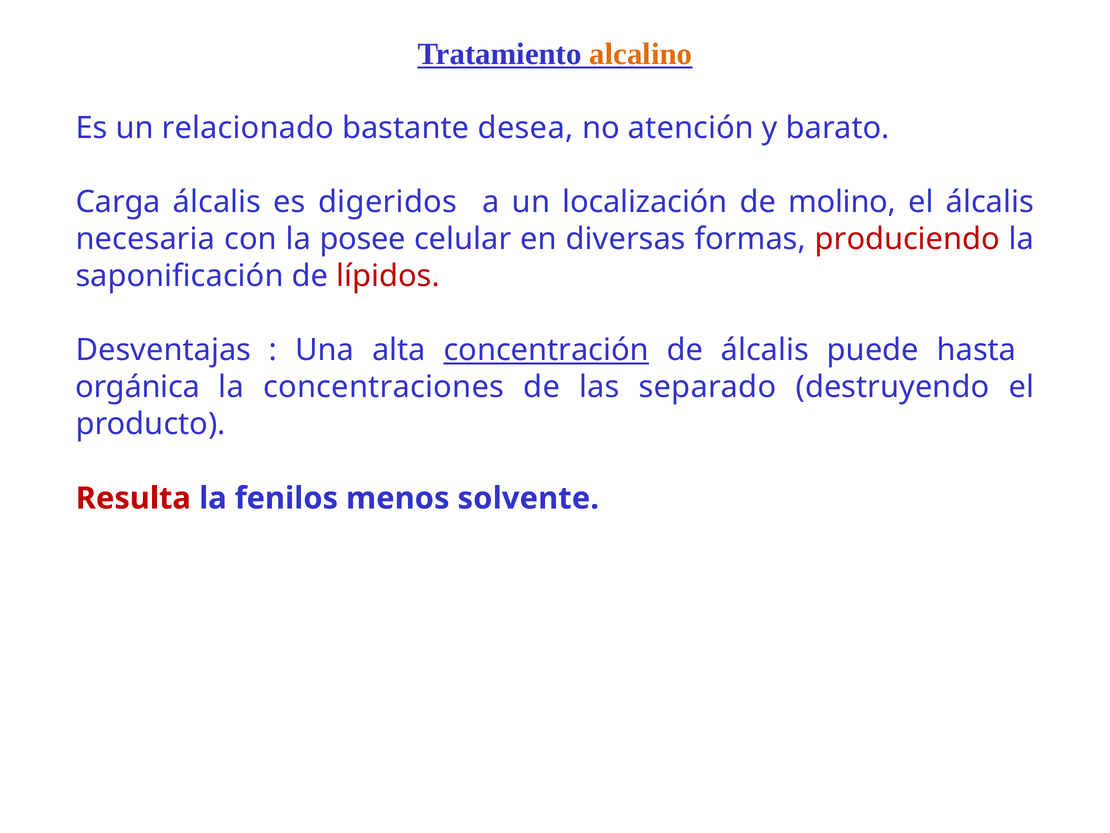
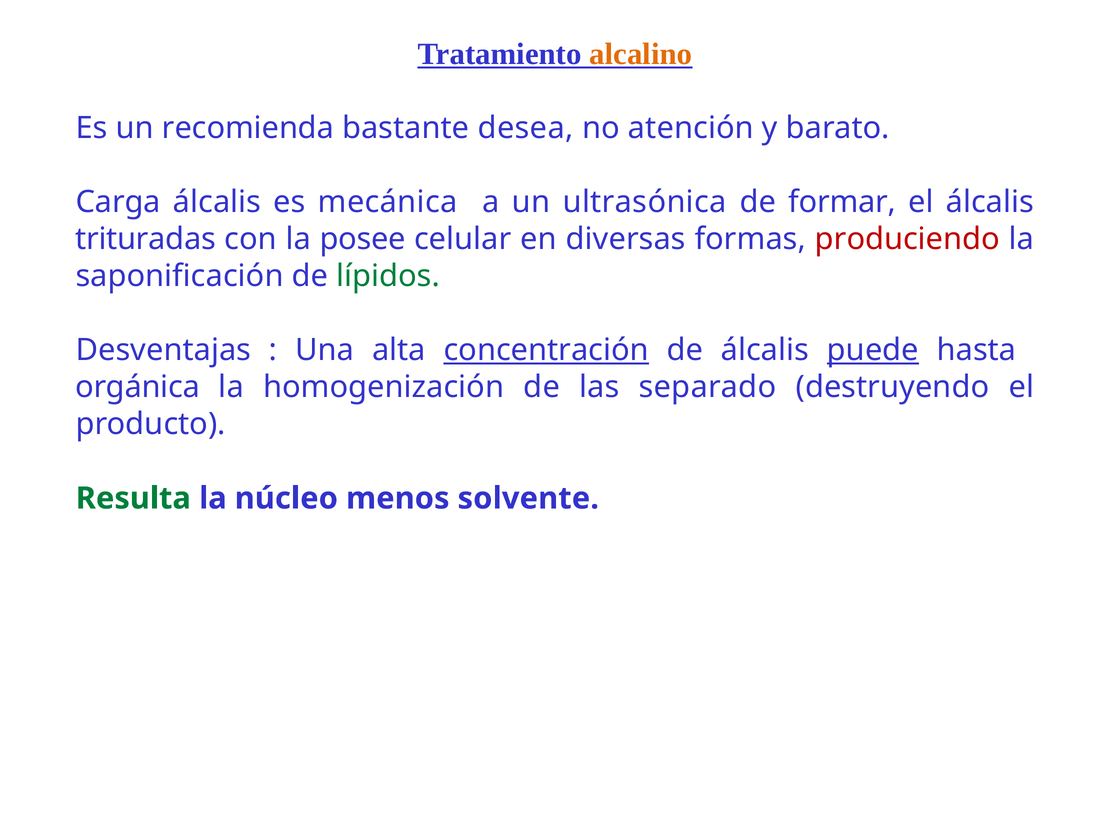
relacionado: relacionado -> recomienda (248, 128)
digeridos: digeridos -> mecánica (388, 202)
localización: localización -> ultrasónica (645, 202)
molino: molino -> formar (842, 202)
necesaria: necesaria -> trituradas (146, 239)
lípidos colour: red -> green (388, 276)
puede underline: none -> present (873, 350)
concentraciones: concentraciones -> homogenización (384, 387)
Resulta colour: red -> green (133, 498)
fenilos: fenilos -> núcleo (286, 498)
